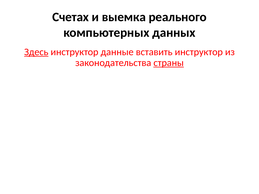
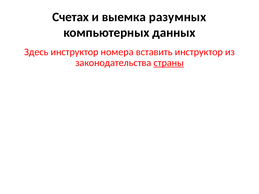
реального: реального -> разумных (178, 17)
Здесь underline: present -> none (36, 52)
данные: данные -> номера (117, 52)
